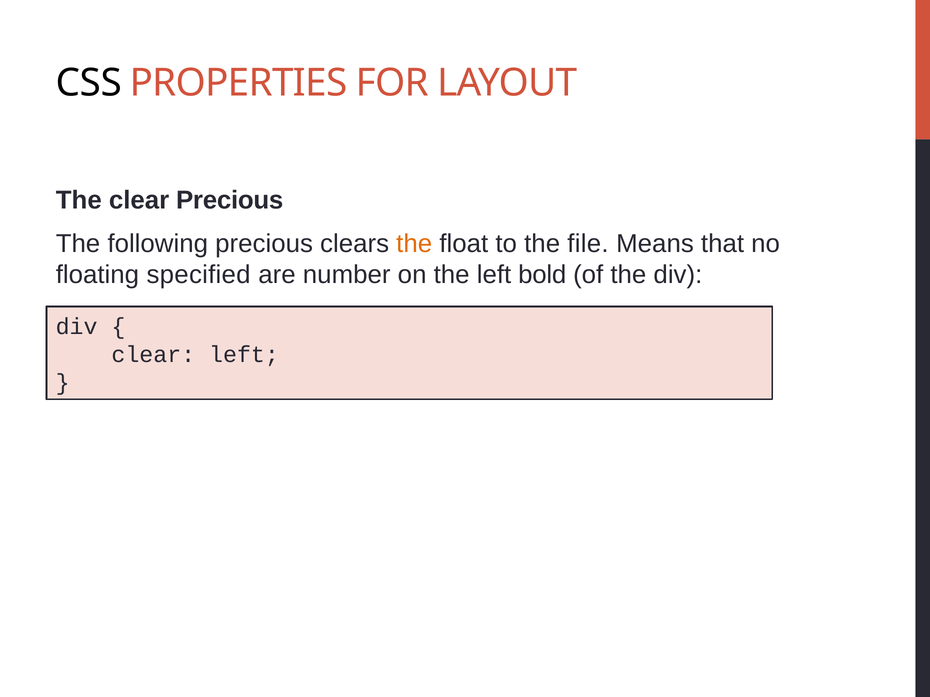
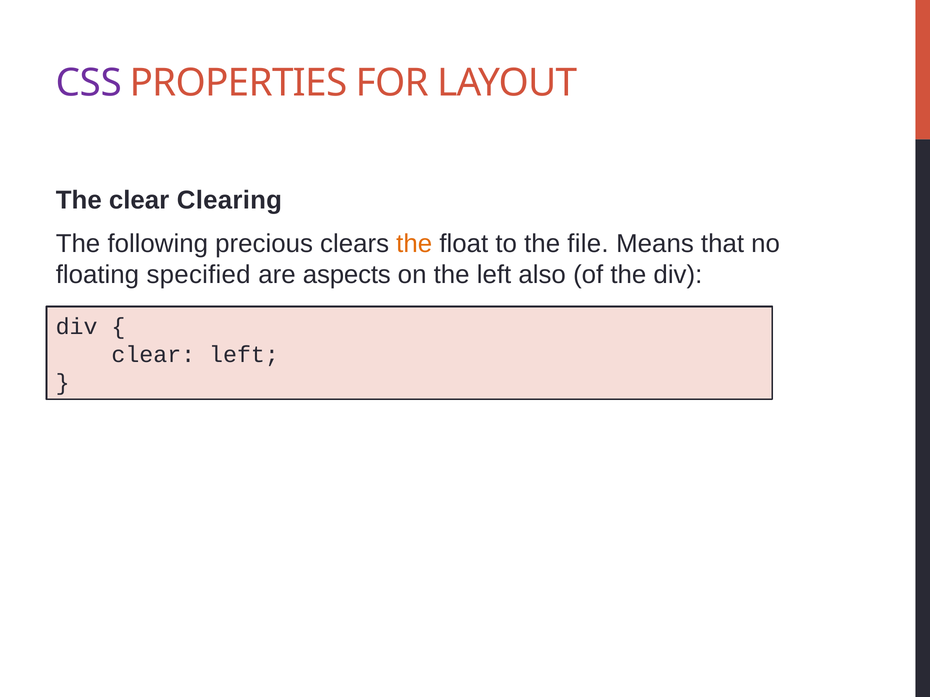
CSS colour: black -> purple (89, 83)
clear Precious: Precious -> Clearing (229, 200)
number: number -> aspects (347, 275)
bold: bold -> also (542, 275)
